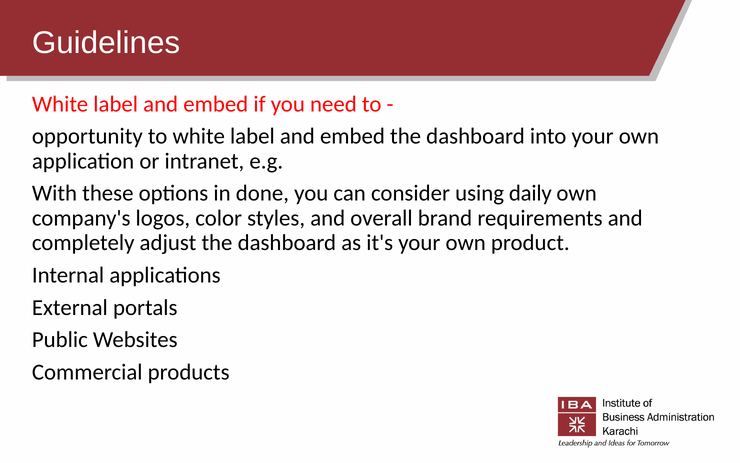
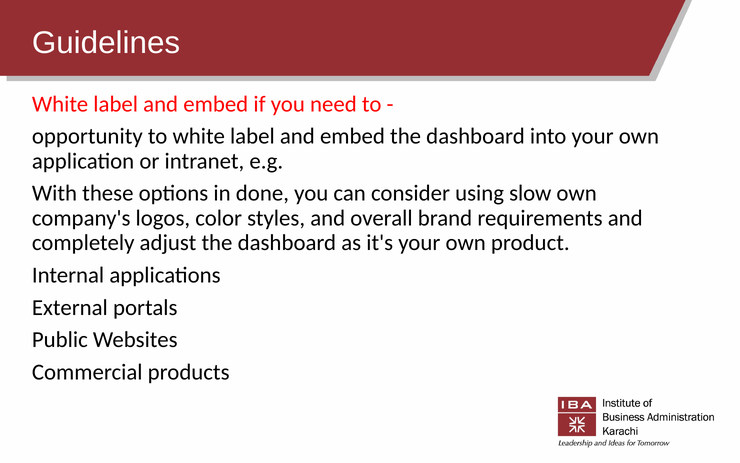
daily: daily -> slow (530, 193)
